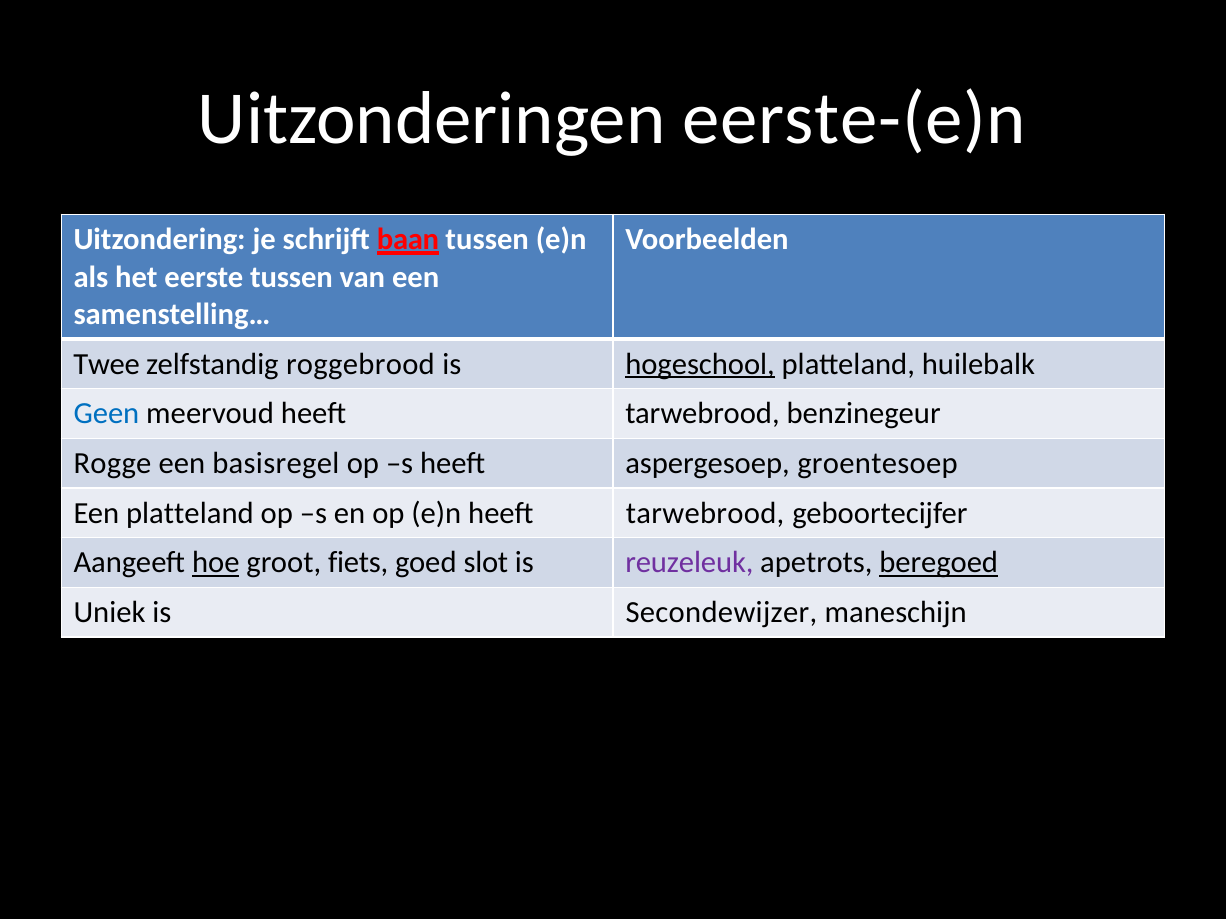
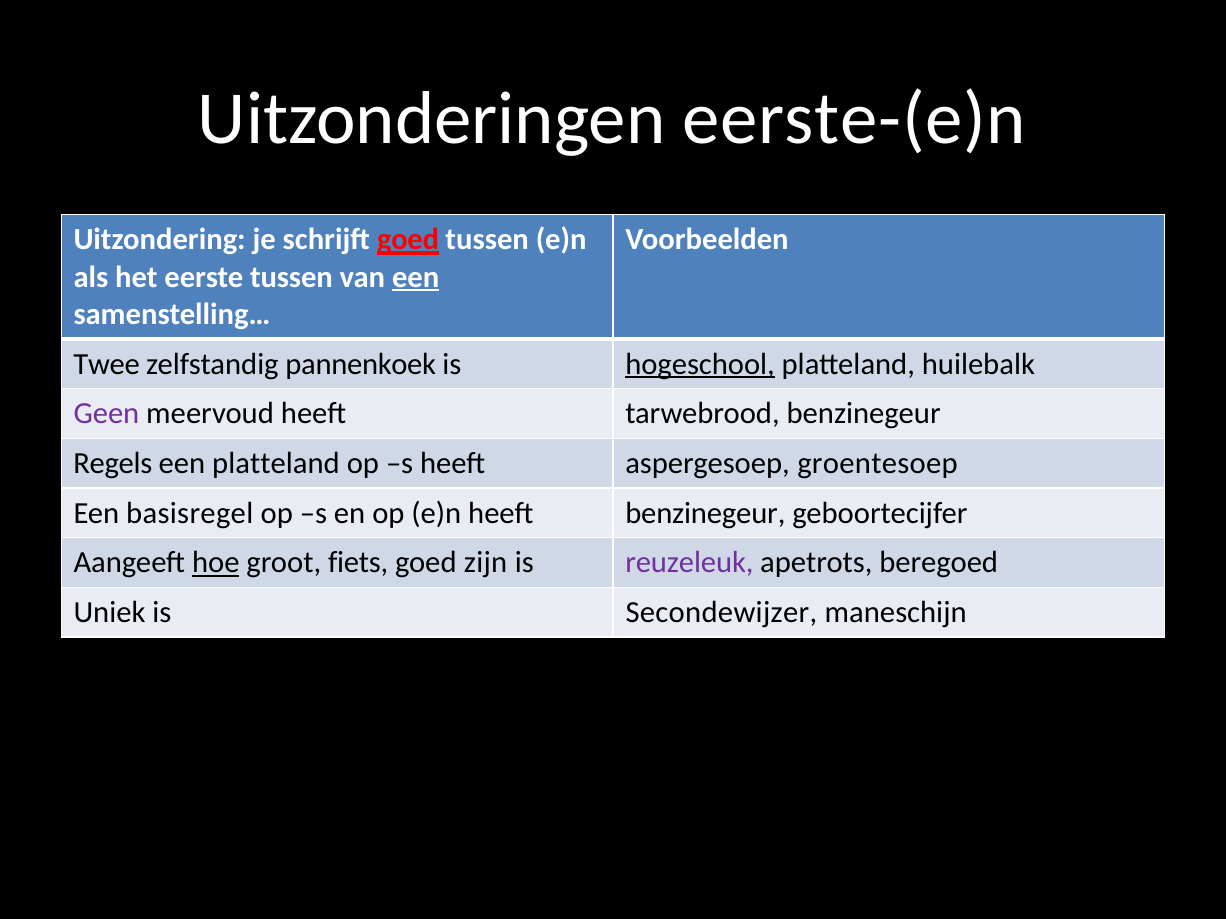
schrijft baan: baan -> goed (408, 240)
een underline: none -> present (416, 277)
roggebrood: roggebrood -> pannenkoek (361, 364)
Geen colour: blue -> purple (106, 414)
Rogge: Rogge -> Regels (113, 464)
een basisregel: basisregel -> platteland (276, 464)
Een platteland: platteland -> basisregel (190, 513)
e)n heeft tarwebrood: tarwebrood -> benzinegeur (705, 513)
slot: slot -> zijn (486, 563)
beregoed underline: present -> none (939, 563)
